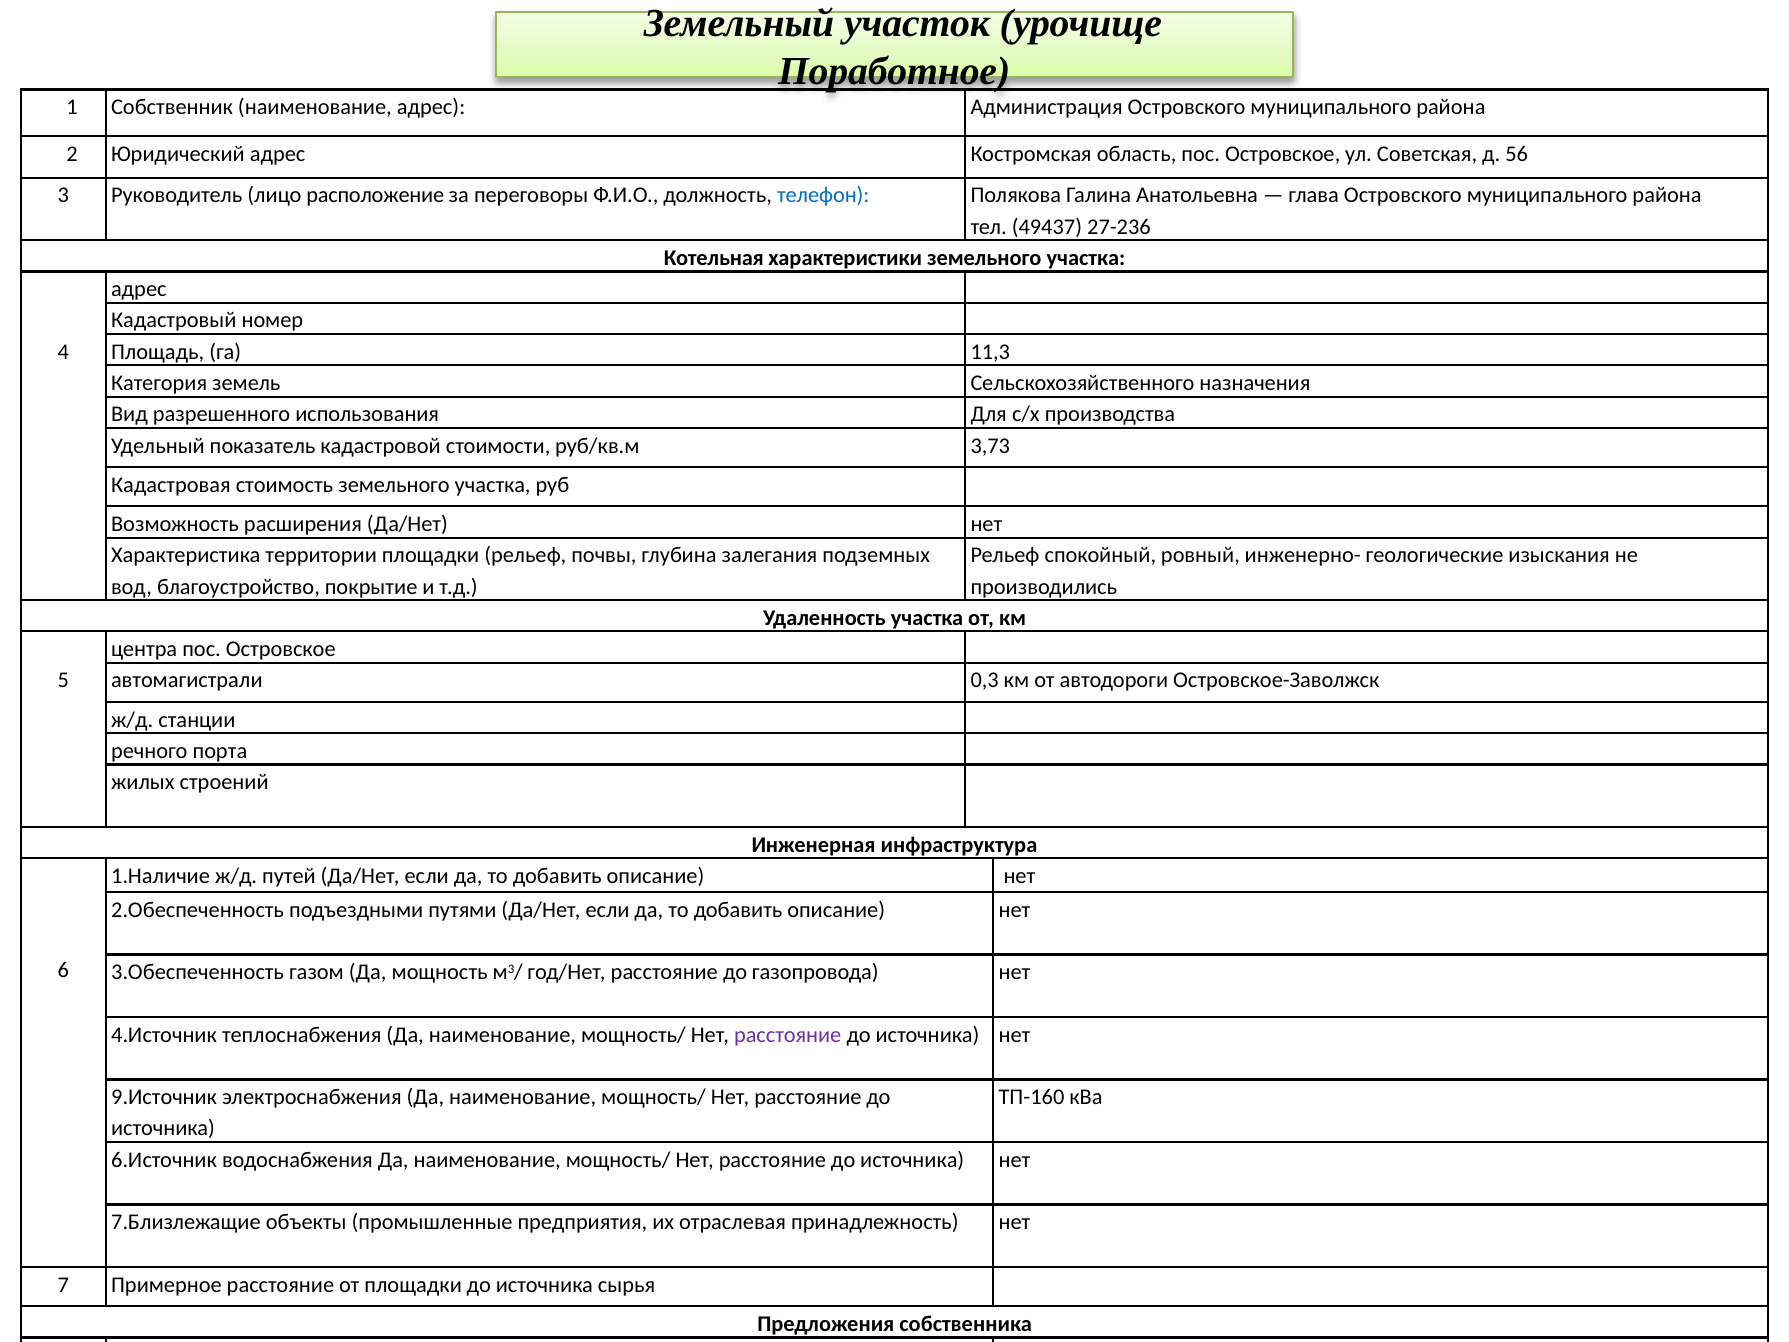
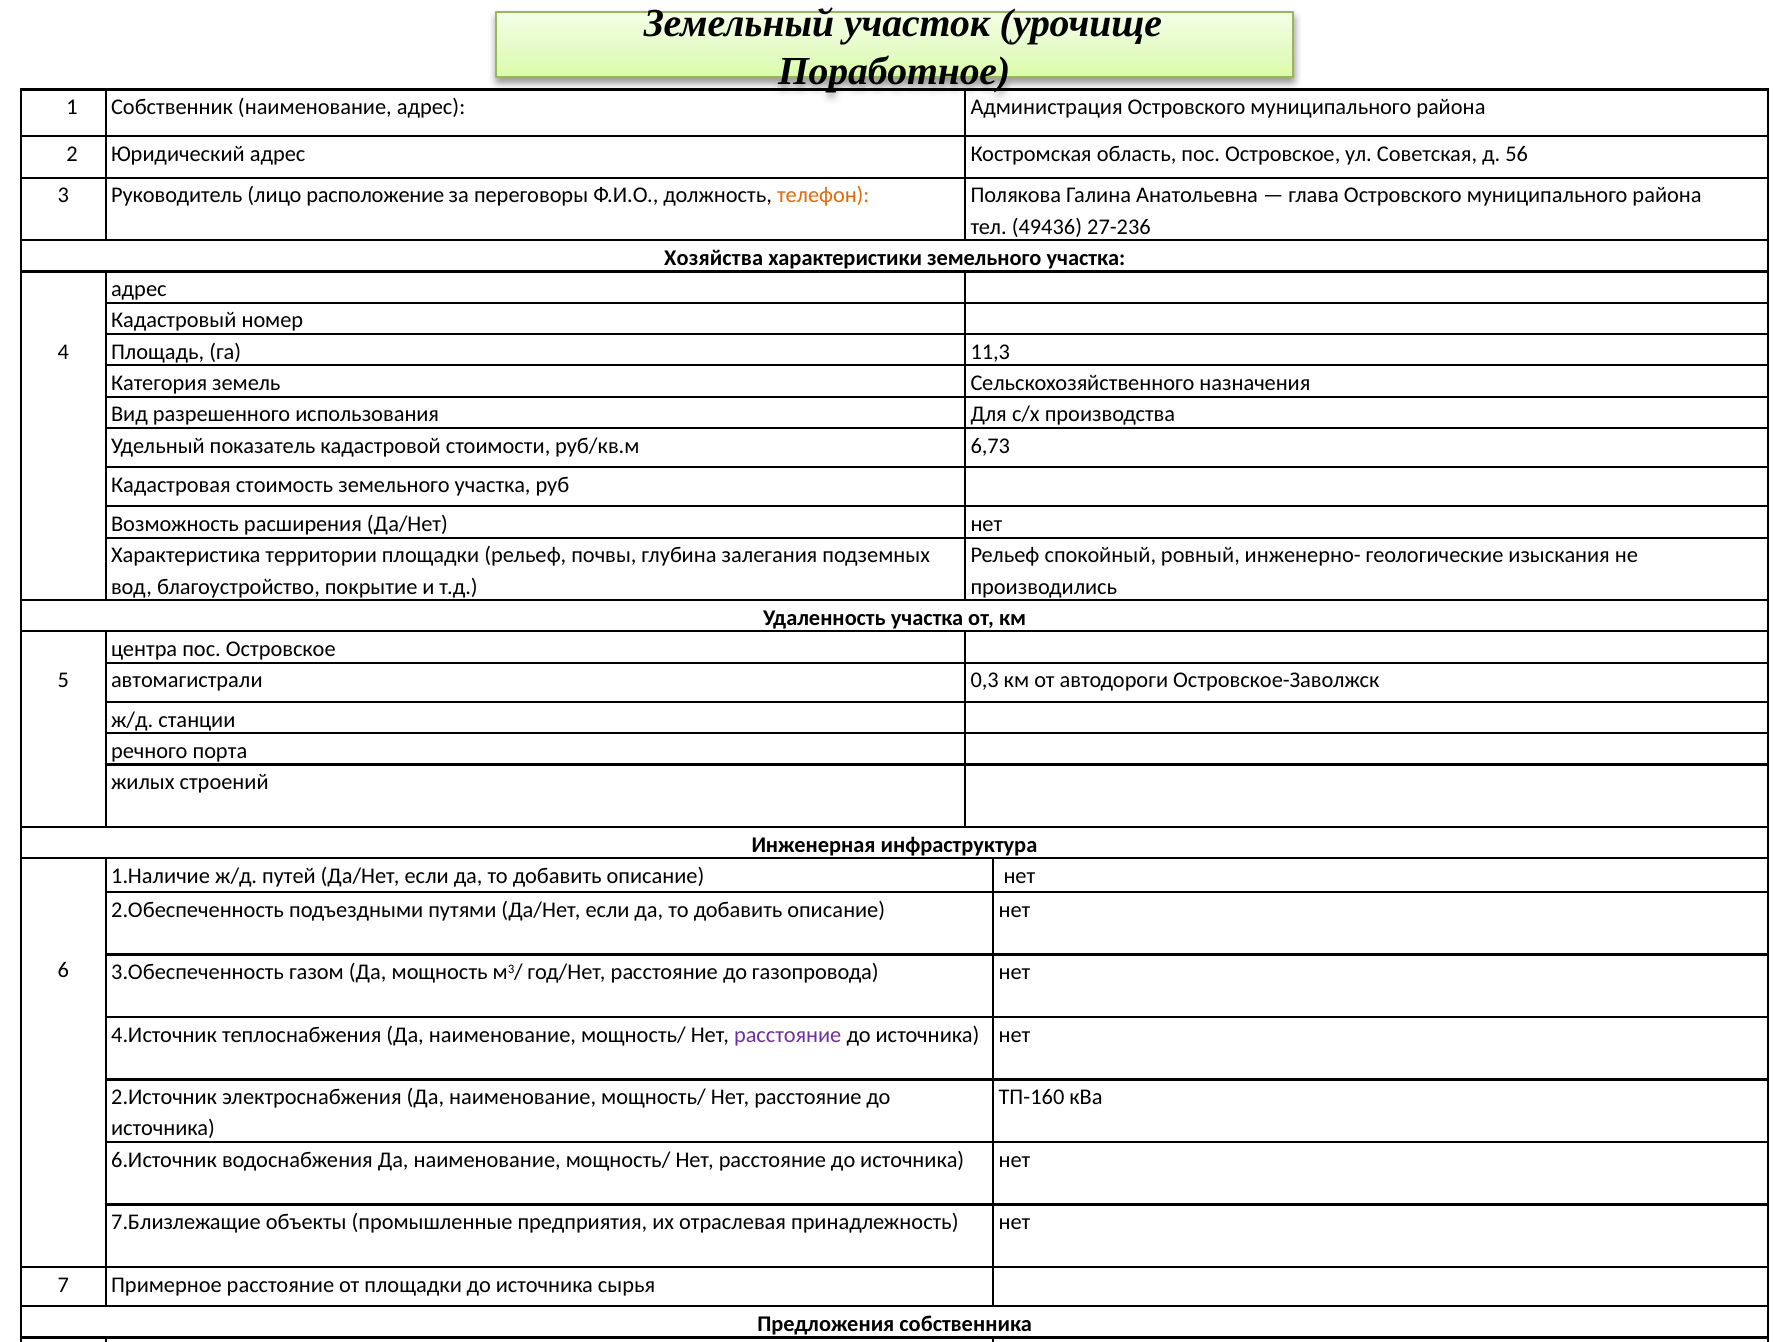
телефон colour: blue -> orange (823, 196)
49437: 49437 -> 49436 (1047, 227)
Котельная: Котельная -> Хозяйства (714, 258)
3,73: 3,73 -> 6,73 (990, 446)
9.Источник: 9.Источник -> 2.Источник (164, 1097)
